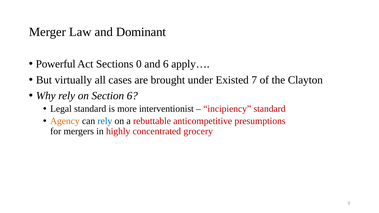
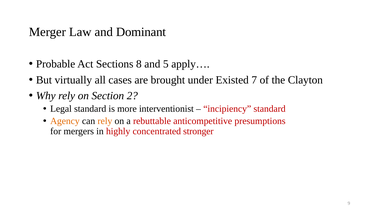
Powerful: Powerful -> Probable (56, 64)
0: 0 -> 8 (139, 64)
and 6: 6 -> 5 (166, 64)
Section 6: 6 -> 2 (132, 96)
rely colour: blue -> orange (105, 121)
grocery: grocery -> stronger (198, 131)
